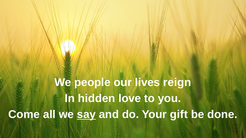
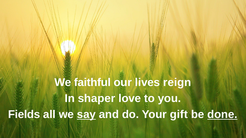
people: people -> faithful (92, 83)
hidden: hidden -> shaper (97, 99)
Come: Come -> Fields (24, 115)
done underline: none -> present (222, 115)
